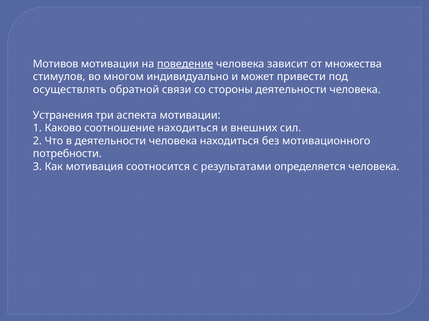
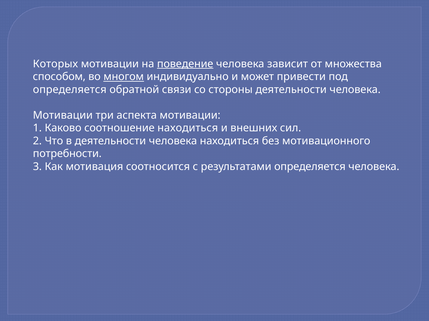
Мотивов: Мотивов -> Которых (55, 64)
стимулов: стимулов -> способом (59, 77)
многом underline: none -> present (124, 77)
осуществлять: осуществлять -> определяется (70, 90)
Устранения: Устранения -> Мотивации (63, 115)
